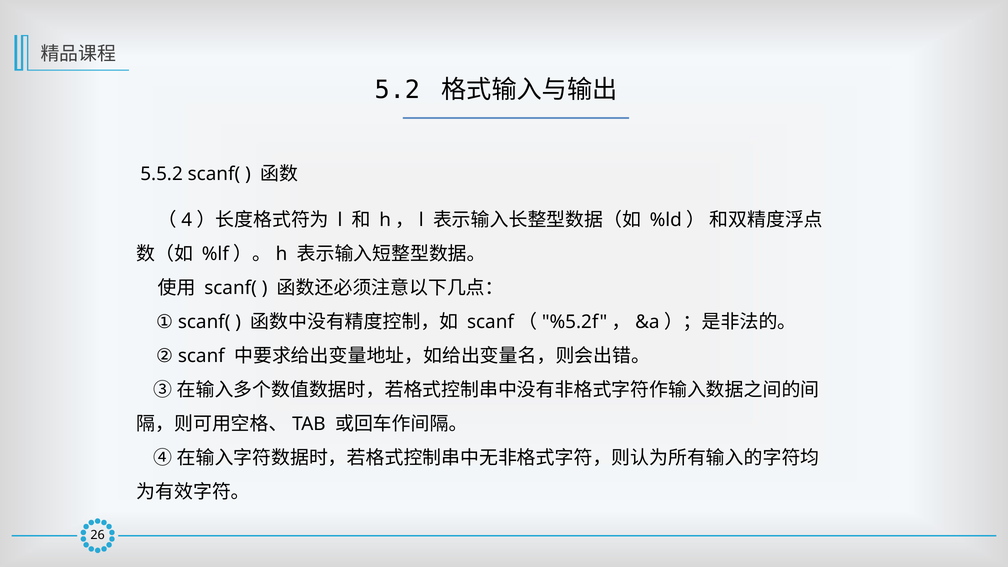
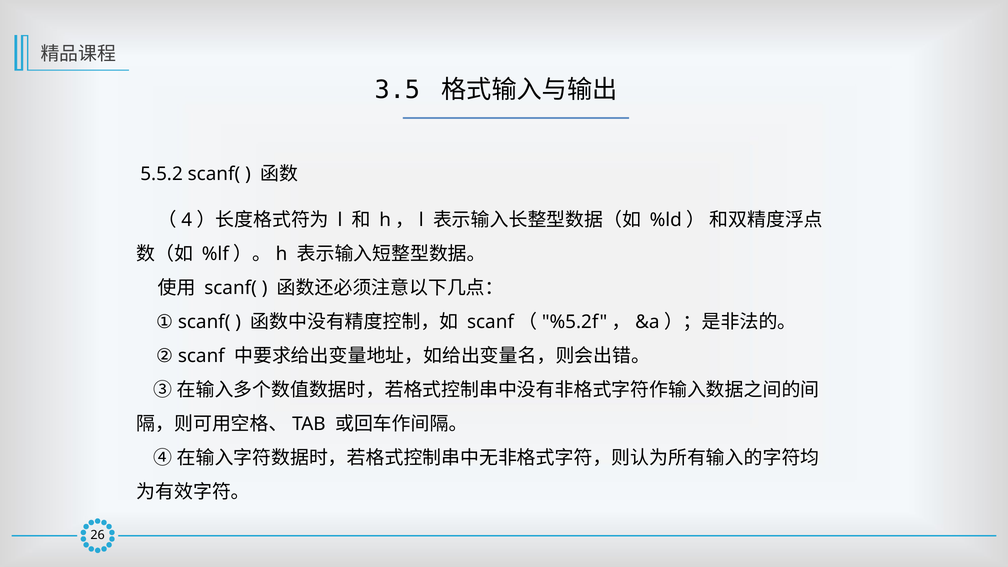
5.2: 5.2 -> 3.5 (397, 90)
